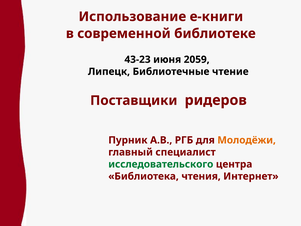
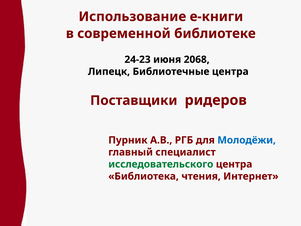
43-23: 43-23 -> 24-23 (138, 59)
2059: 2059 -> 2068 (197, 59)
Библиотечные чтение: чтение -> центра (230, 71)
Молодёжи colour: orange -> blue (247, 140)
